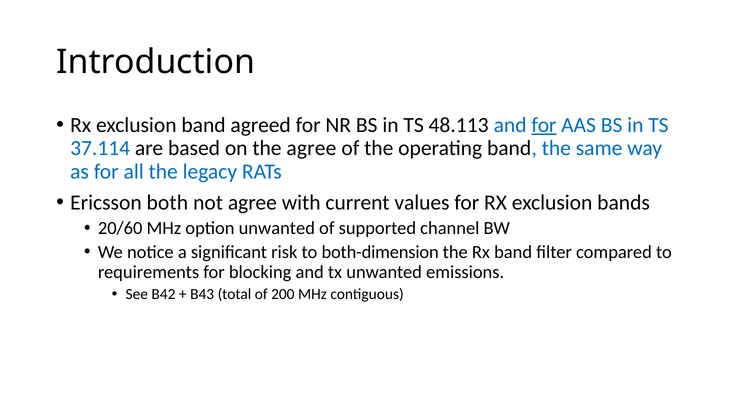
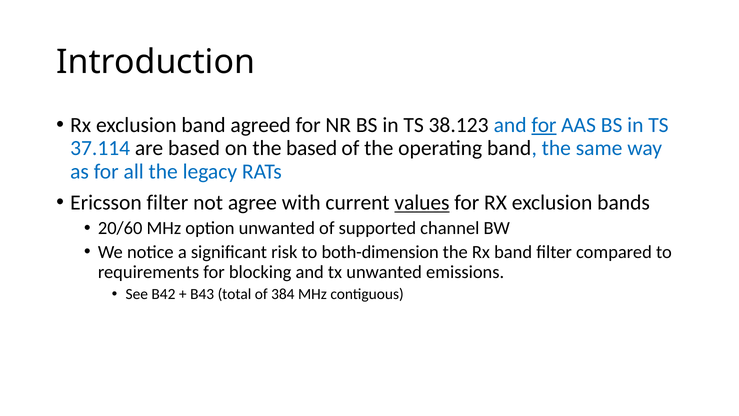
48.113: 48.113 -> 38.123 (459, 125)
the agree: agree -> based (312, 148)
Ericsson both: both -> filter (167, 202)
values underline: none -> present (422, 202)
200: 200 -> 384 (283, 294)
